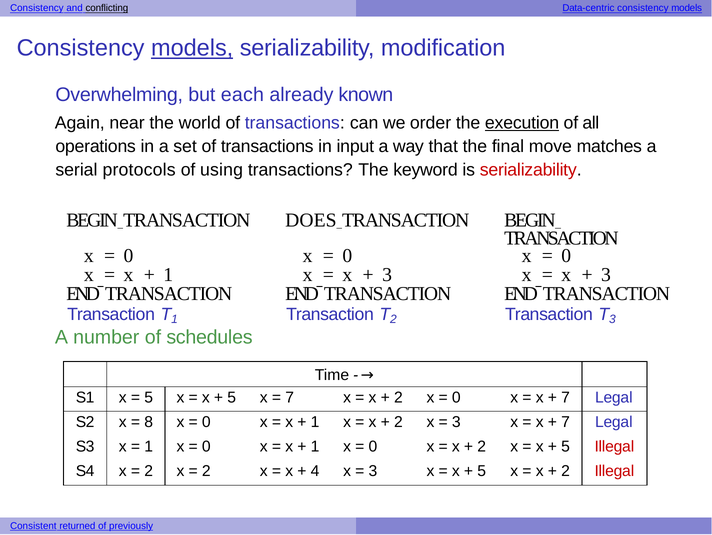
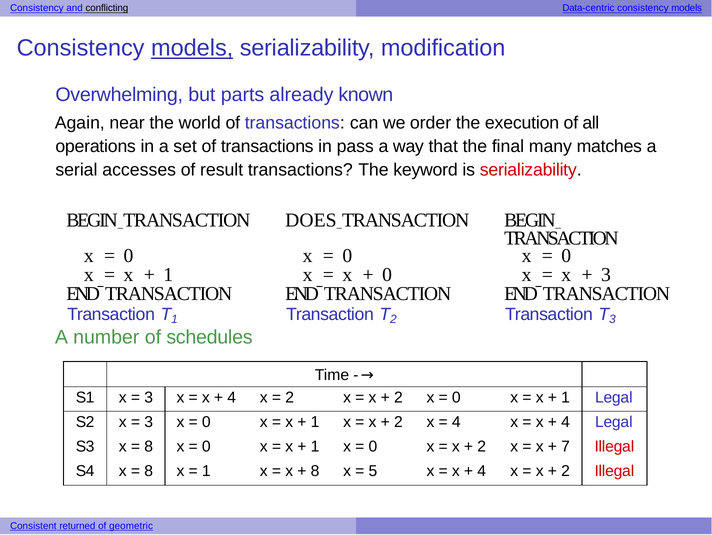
each: each -> parts (243, 95)
execution underline: present -> none (522, 123)
input: input -> pass (355, 146)
move: move -> many (550, 146)
protocols: protocols -> accesses (139, 170)
using: using -> result (222, 170)
3: 3 -> 0 (387, 275)
5: 5 -> 3 (149, 397)
5: 5 -> 4 (232, 397)
7: 7 -> 2 (290, 397)
7: 7 -> 1 (566, 397)
8: 8 -> 3 (149, 422)
3: 3 -> 4 (456, 422)
7: 7 -> 4 (566, 422)
1: 1 -> 8 (149, 446)
5: 5 -> 7 (566, 446)
2: 2 -> 8 (149, 471)
2: 2 -> 1 (206, 471)
4: 4 -> 8 (315, 471)
3: 3 -> 5 (373, 471)
5: 5 -> 4 (482, 471)
previously: previously -> geometric (131, 525)
